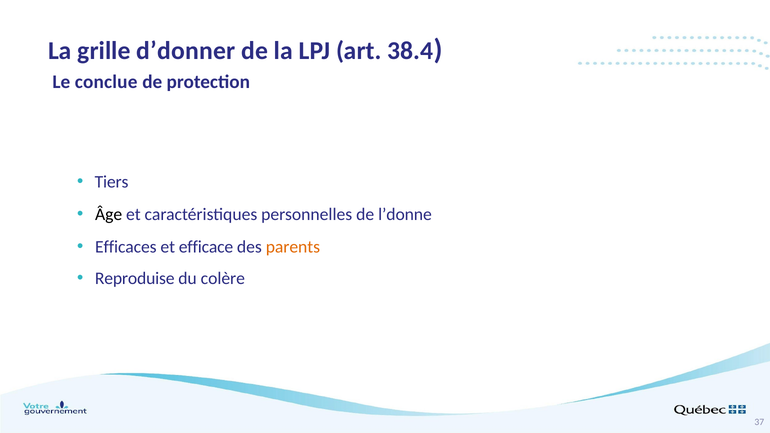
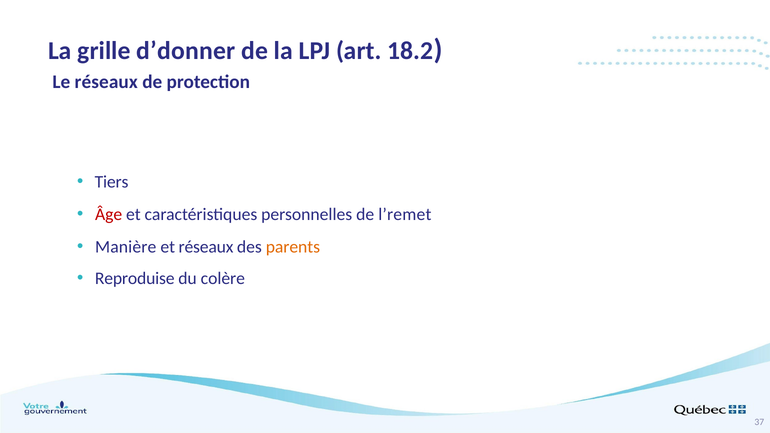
38.4: 38.4 -> 18.2 (410, 51)
Le conclue: conclue -> réseaux (106, 82)
Âge colour: black -> red (109, 215)
l’donne: l’donne -> l’remet (405, 215)
Efficaces: Efficaces -> Manière (126, 247)
et efficace: efficace -> réseaux (206, 247)
